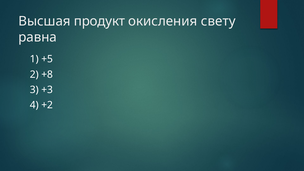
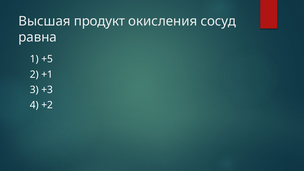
свету: свету -> сосуд (218, 21)
+8: +8 -> +1 (47, 74)
